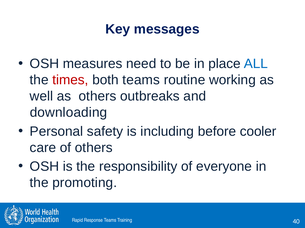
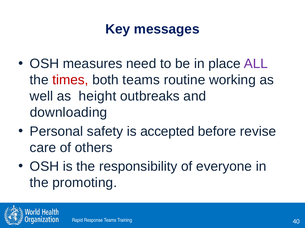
ALL colour: blue -> purple (256, 64)
as others: others -> height (97, 97)
including: including -> accepted (167, 132)
cooler: cooler -> revise (258, 132)
